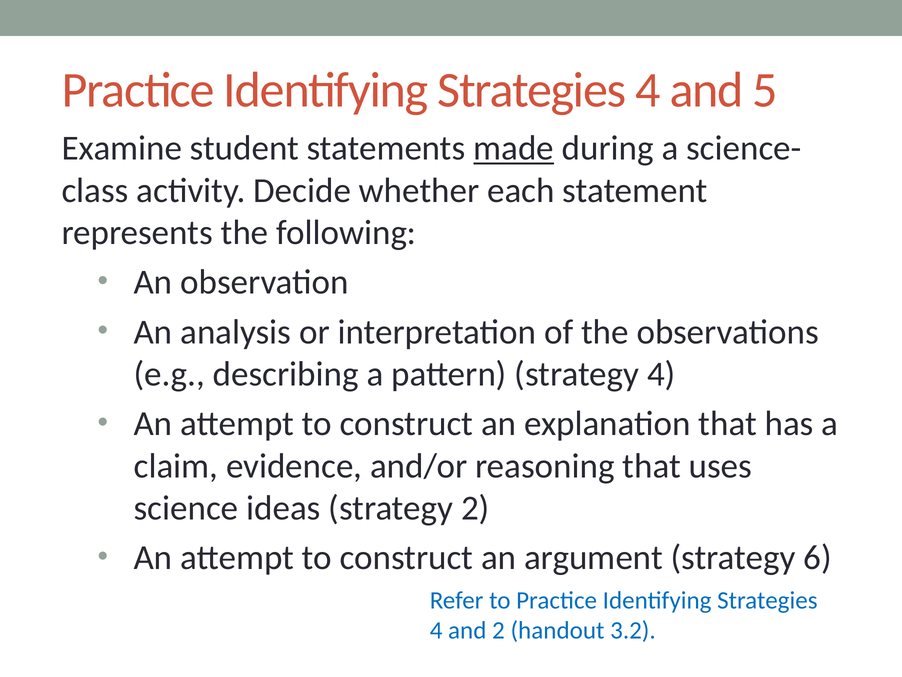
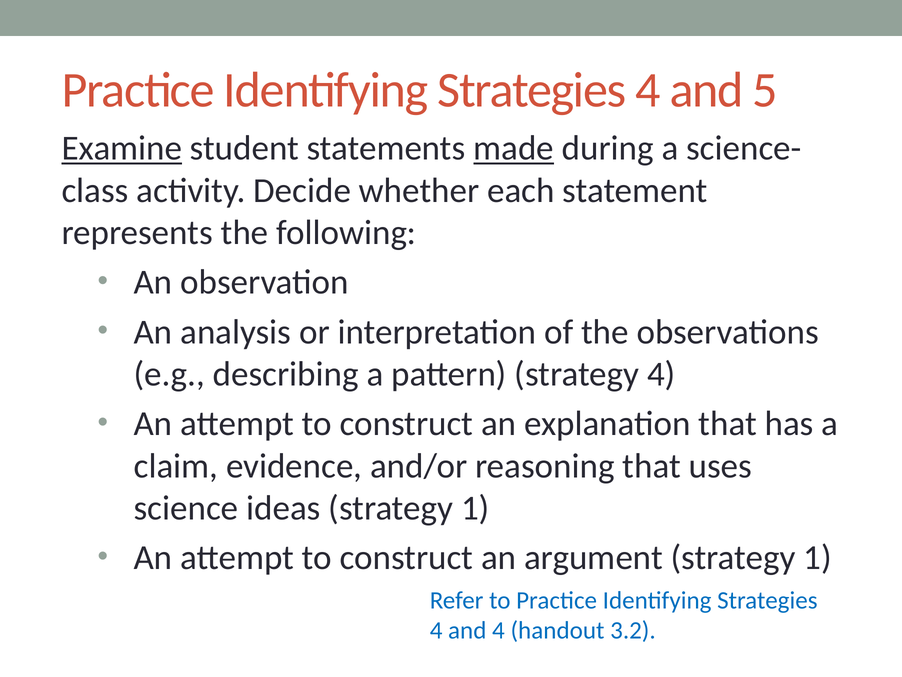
Examine underline: none -> present (122, 148)
ideas strategy 2: 2 -> 1 (475, 508)
argument strategy 6: 6 -> 1 (817, 557)
and 2: 2 -> 4 (498, 630)
